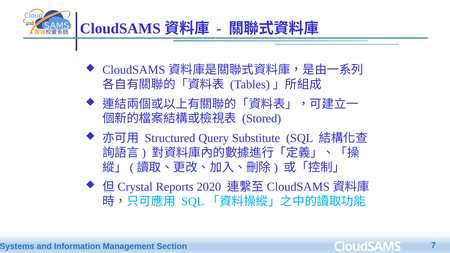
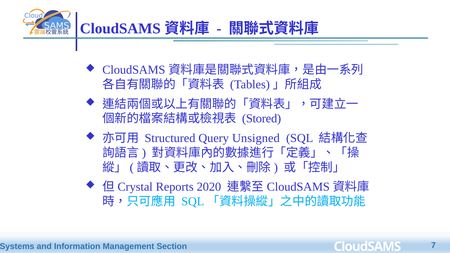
Substitute: Substitute -> Unsigned (256, 138)
